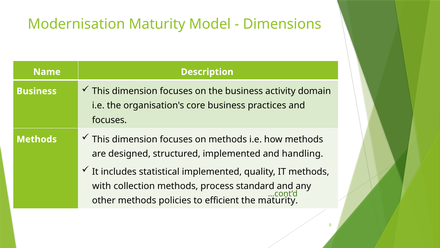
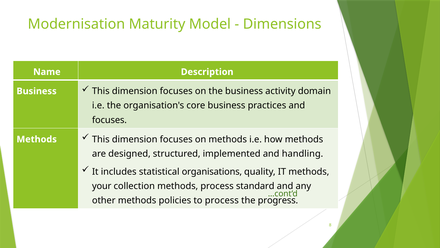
statistical implemented: implemented -> organisations (212, 171)
with: with -> your (102, 186)
to efficient: efficient -> process (222, 200)
the maturity: maturity -> progress (278, 200)
